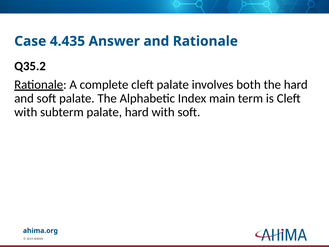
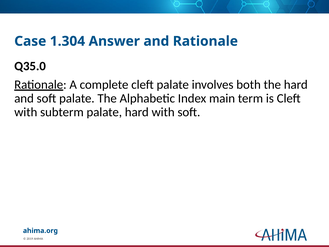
4.435: 4.435 -> 1.304 (67, 41)
Q35.2: Q35.2 -> Q35.0 (30, 66)
